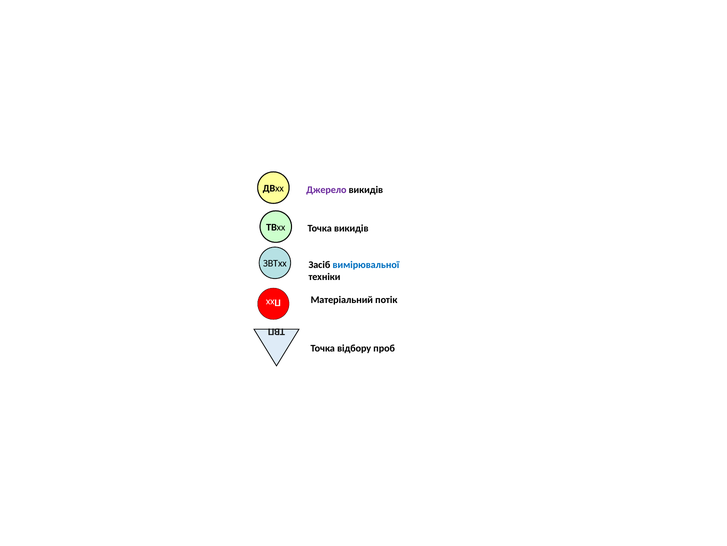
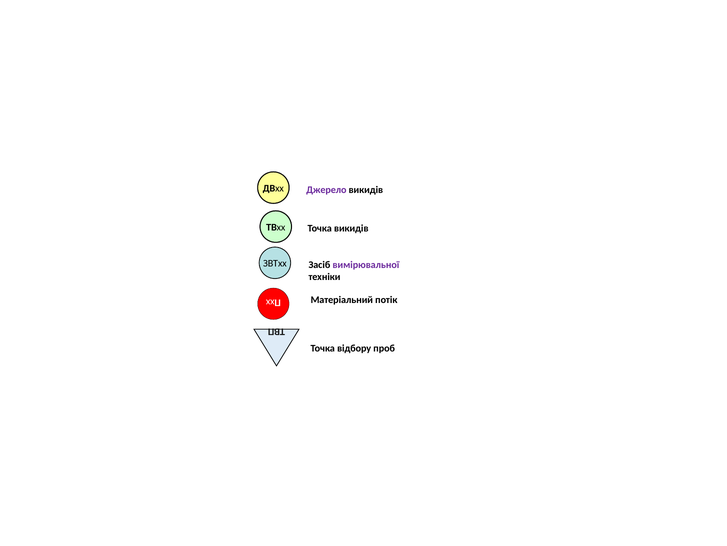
вимірювальної colour: blue -> purple (366, 265)
